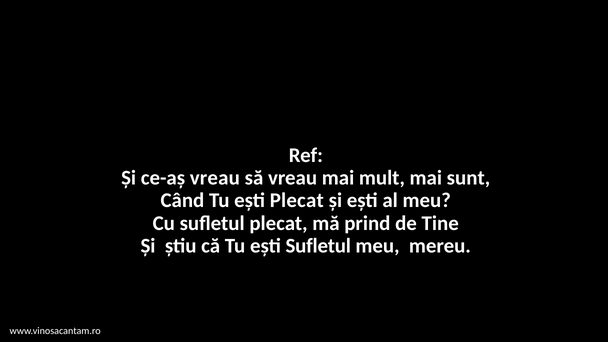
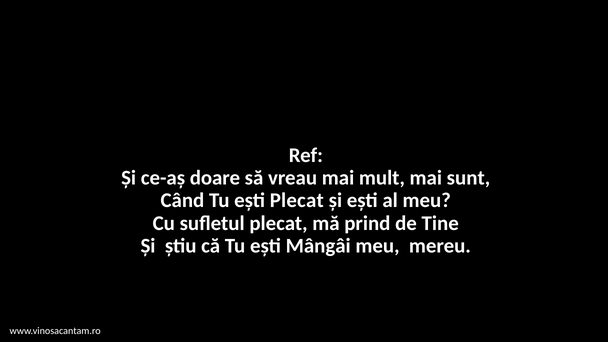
ce-aş vreau: vreau -> doare (215, 178)
eşti Sufletul: Sufletul -> Mângâi (318, 246)
